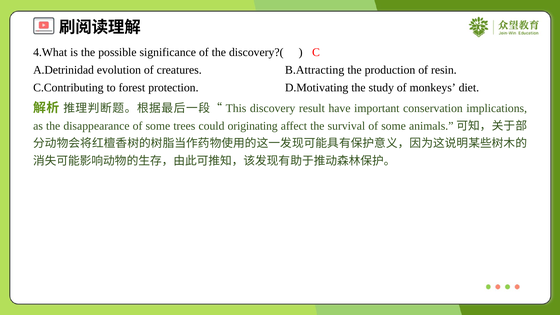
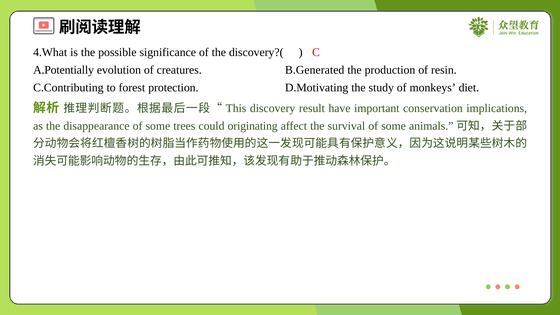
A.Detrinidad: A.Detrinidad -> A.Potentially (64, 70)
B.Attracting: B.Attracting -> B.Generated (315, 70)
